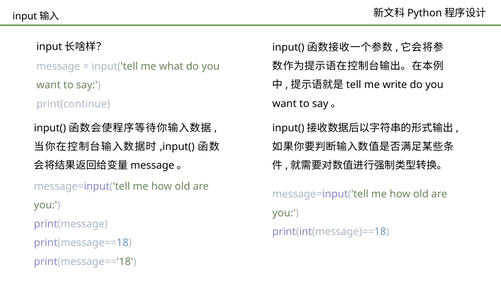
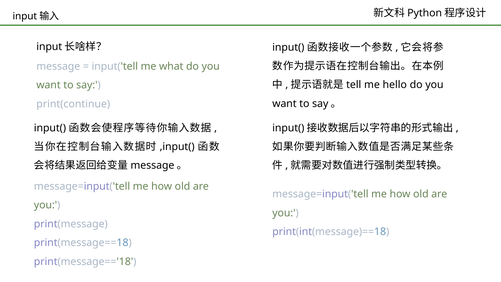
write: write -> hello (395, 85)
